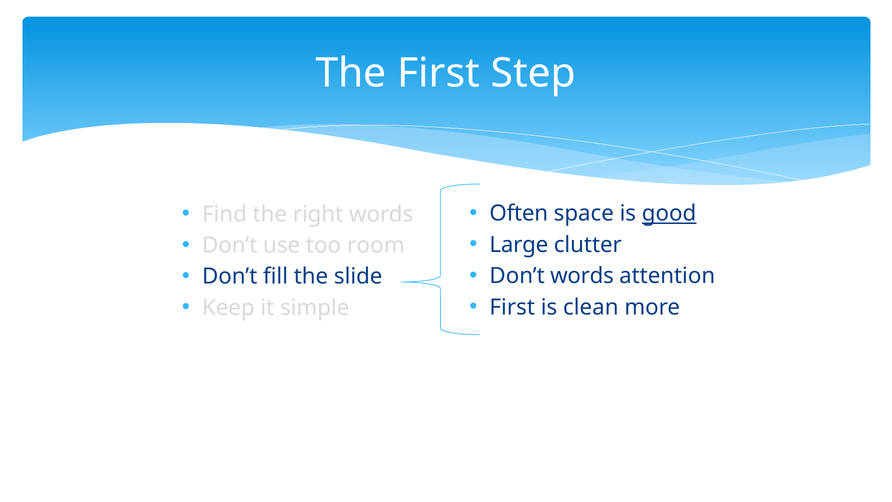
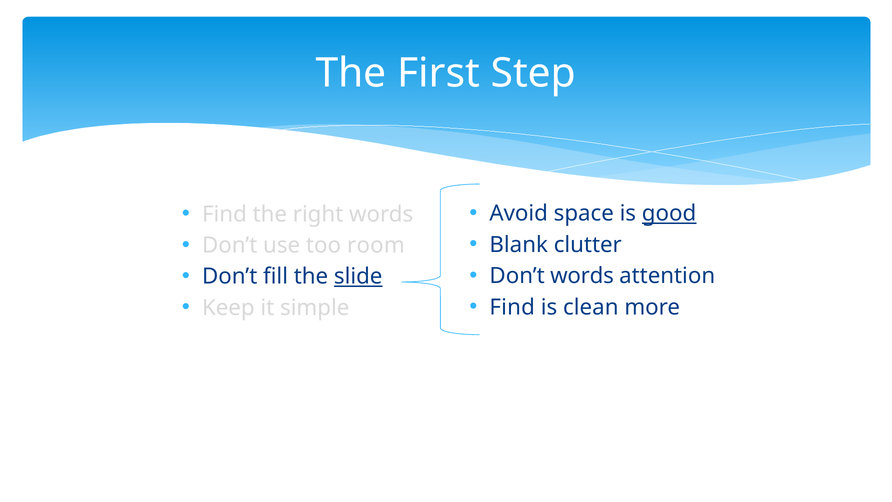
Often: Often -> Avoid (519, 213)
Large: Large -> Blank (519, 245)
slide underline: none -> present (358, 276)
First: First -> Find (512, 307)
